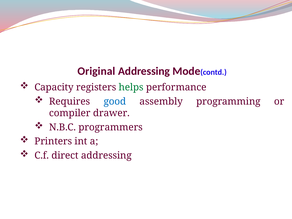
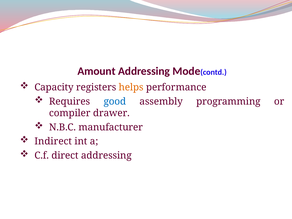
Original: Original -> Amount (97, 71)
helps colour: green -> orange (131, 87)
programmers: programmers -> manufacturer (111, 127)
Printers: Printers -> Indirect (53, 141)
